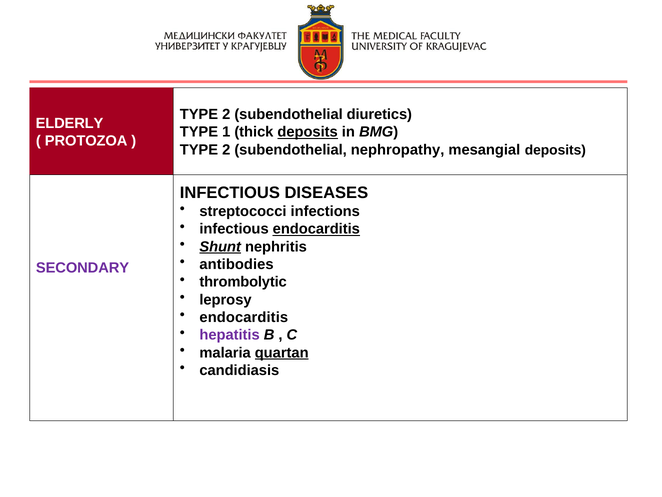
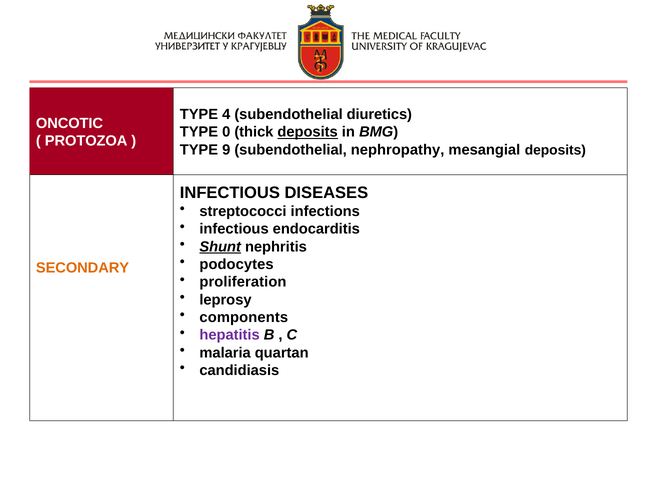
2: 2 -> 4 (226, 114)
ELDERLY: ELDERLY -> ONCOTIC (69, 123)
1: 1 -> 0 (226, 132)
2: 2 -> 9 (226, 150)
endocarditis underline: present -> none (316, 229)
antibodies: antibodies -> podocytes (237, 264)
SECONDARY colour: purple -> orange (83, 267)
thrombolytic: thrombolytic -> proliferation (243, 282)
endocarditis: endocarditis -> components (244, 317)
quartan underline: present -> none (282, 352)
